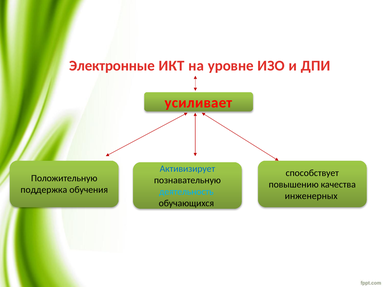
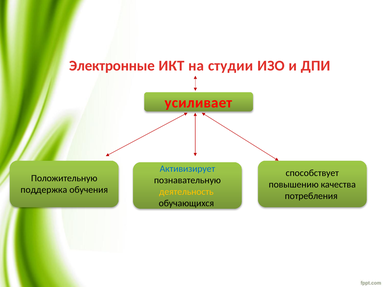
уровне: уровне -> студии (231, 66)
деятельность colour: light blue -> yellow (186, 192)
инженерных: инженерных -> потребления (311, 196)
